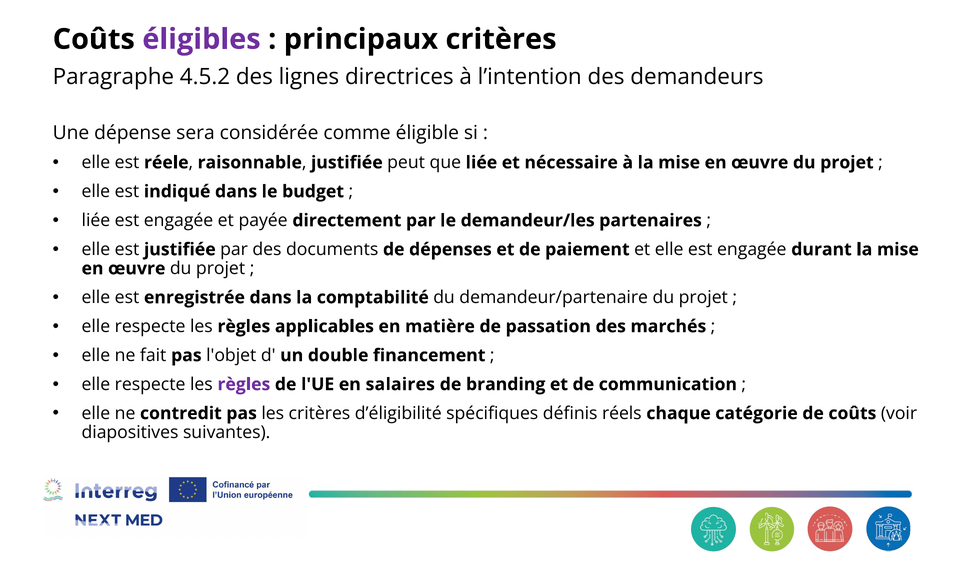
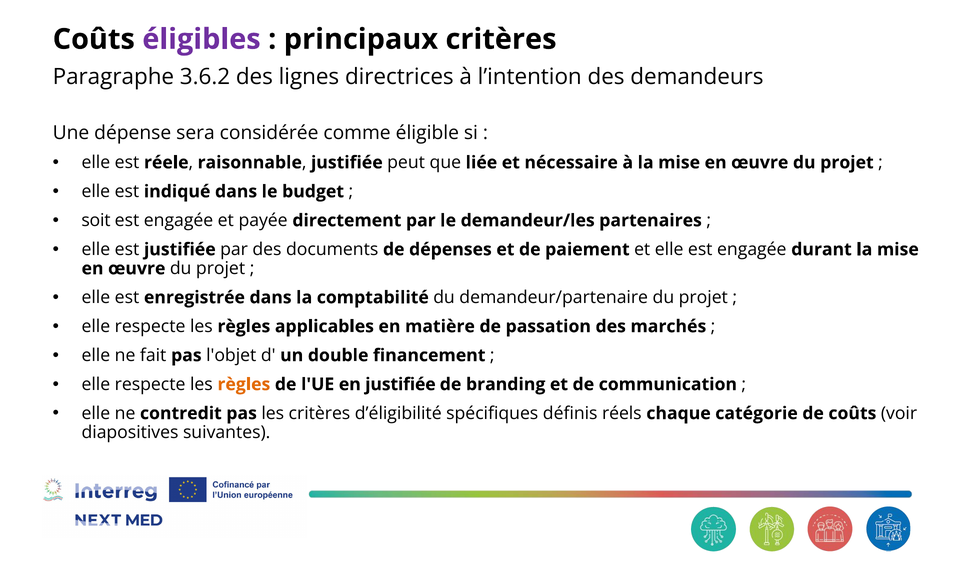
4.5.2: 4.5.2 -> 3.6.2 (205, 77)
liée: liée -> soit (96, 221)
règles colour: purple -> orange (244, 385)
en salaires: salaires -> justifiée (400, 385)
